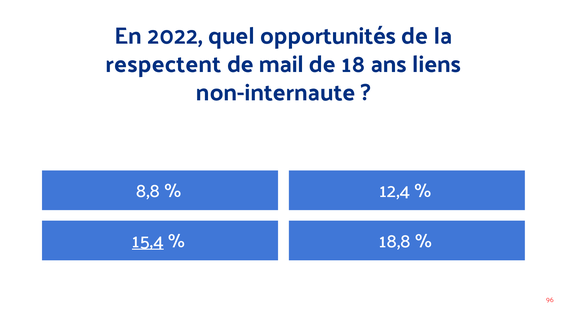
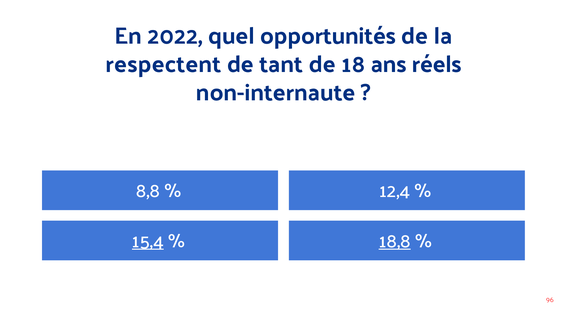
mail: mail -> tant (281, 64)
liens: liens -> réels (437, 64)
18,8 underline: none -> present (395, 241)
